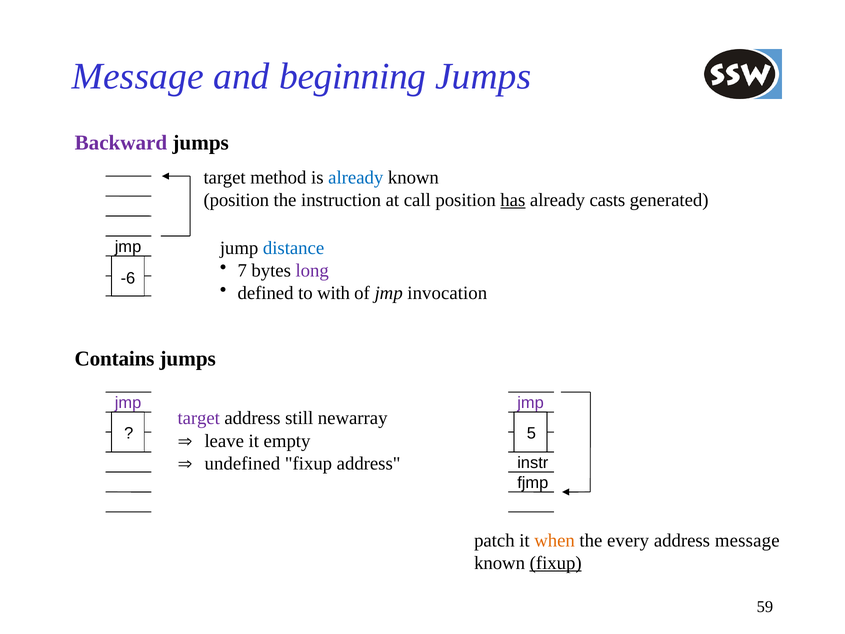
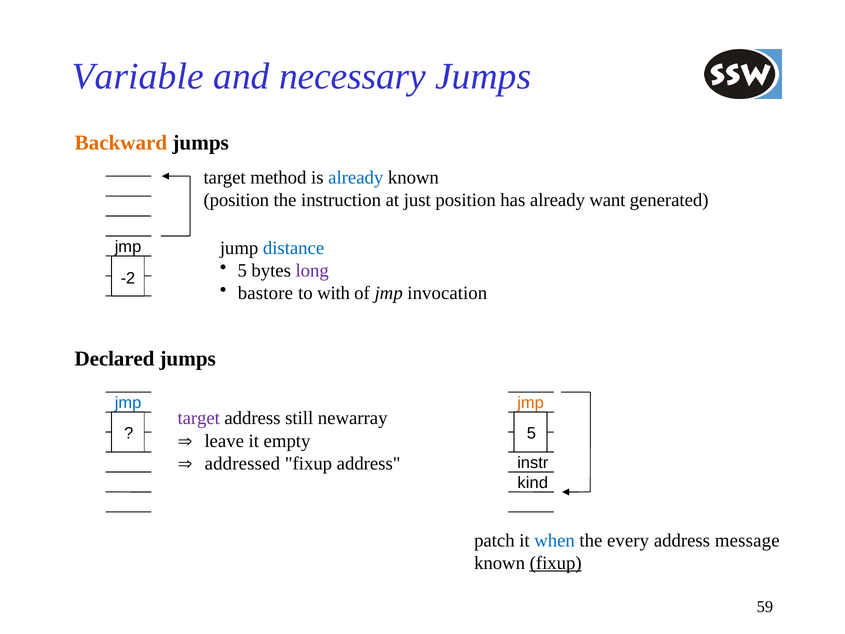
Message: Message -> Variable (138, 77)
beginning: beginning -> necessary (353, 77)
Backward colour: purple -> orange (121, 143)
call: call -> just (417, 200)
has underline: present -> none (513, 200)
casts: casts -> want (607, 200)
7: 7 -> 5 (242, 270)
-6: -6 -> -2 (128, 278)
defined: defined -> bastore (265, 293)
Contains: Contains -> Declared (115, 359)
jmp colour: purple -> blue (128, 403)
jmp colour: purple -> orange (531, 403)
undefined: undefined -> addressed (242, 463)
fjmp: fjmp -> kind (533, 483)
when colour: orange -> blue (555, 540)
